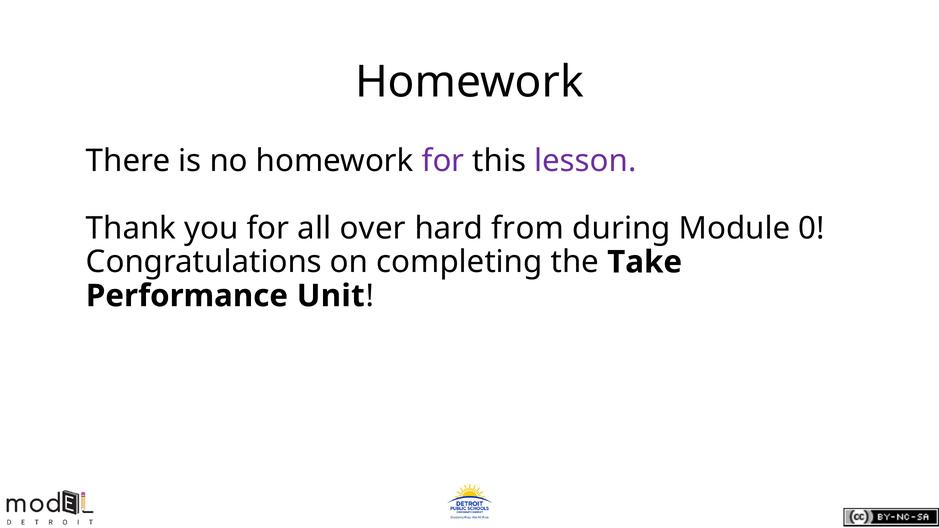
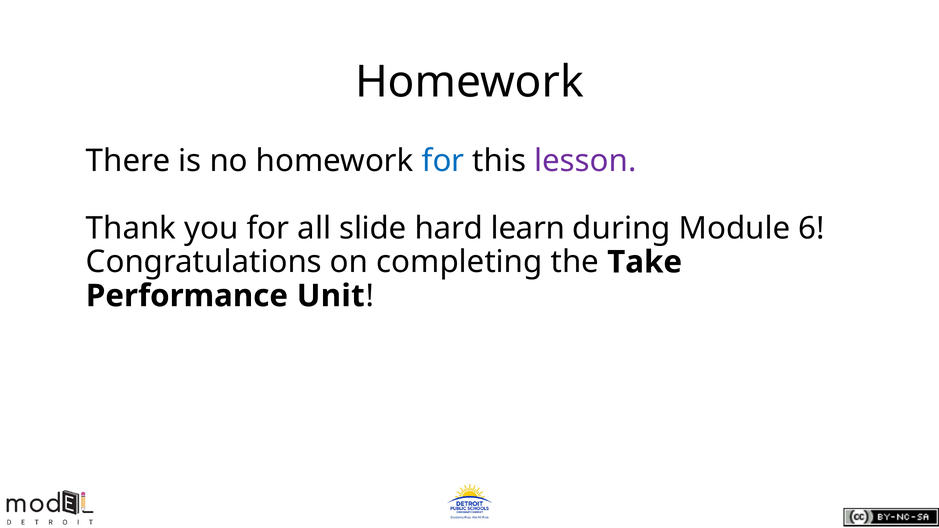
for colour: purple -> blue (443, 161)
over: over -> slide (373, 228)
from: from -> learn (528, 228)
0: 0 -> 6 (812, 228)
